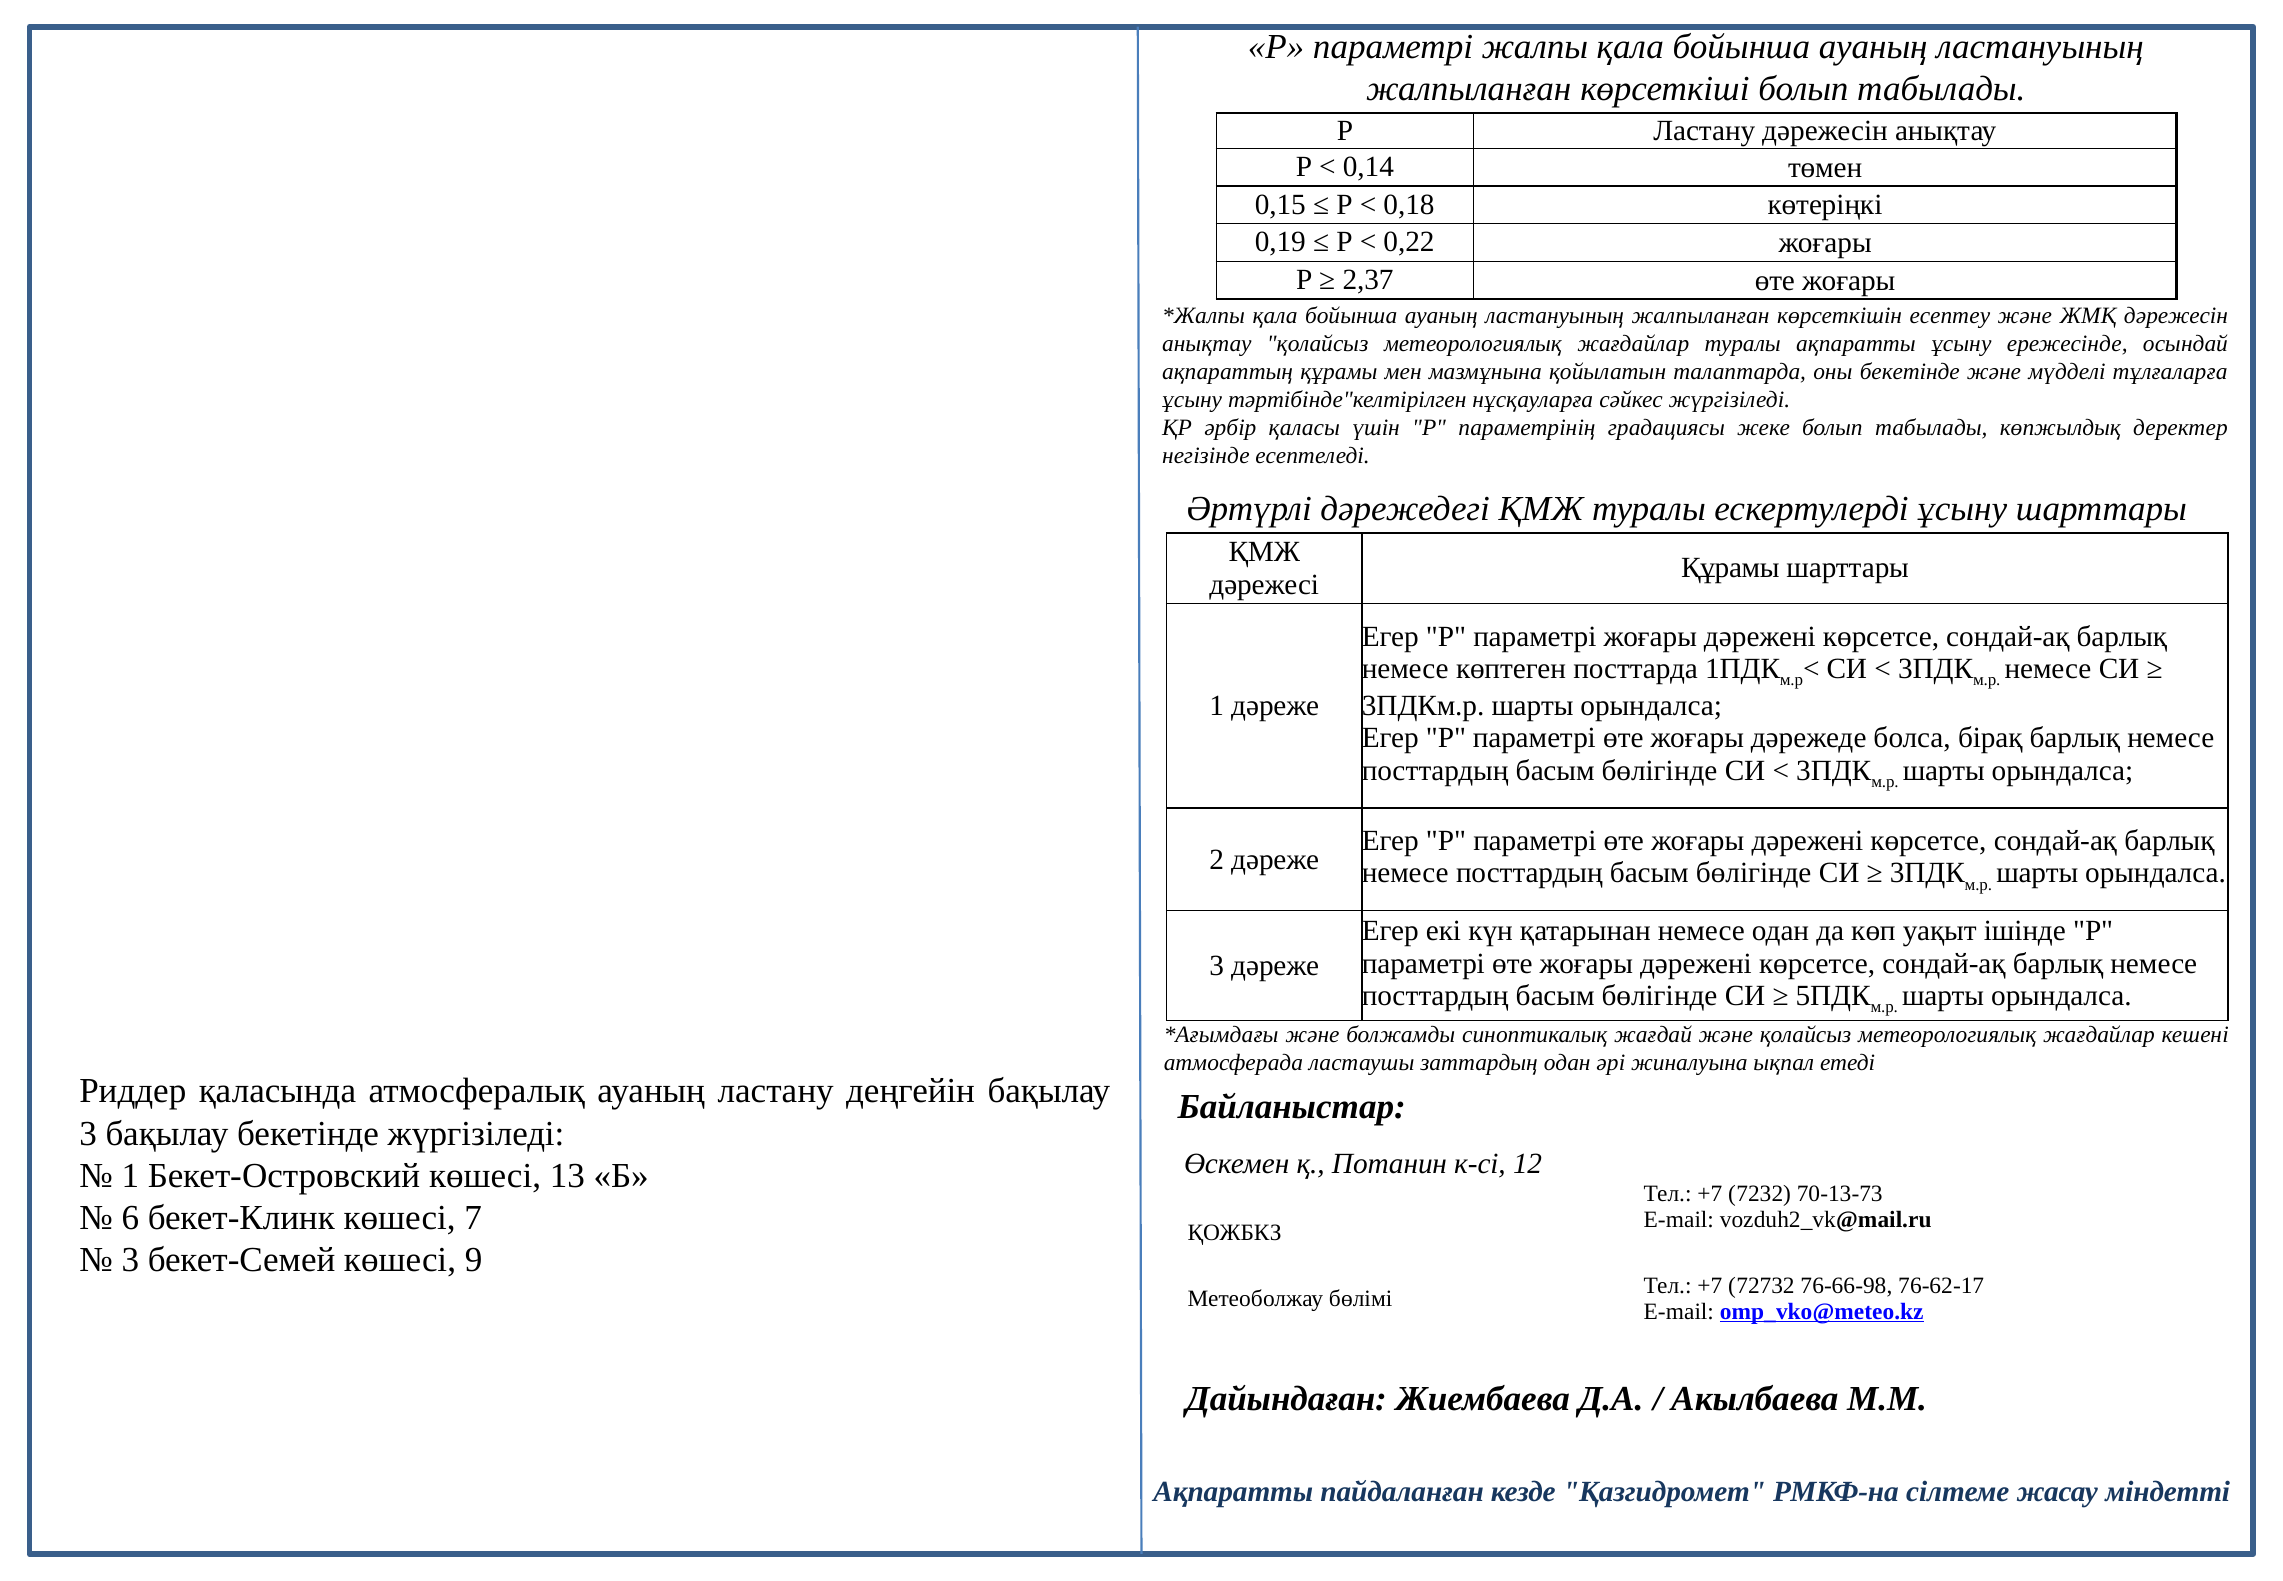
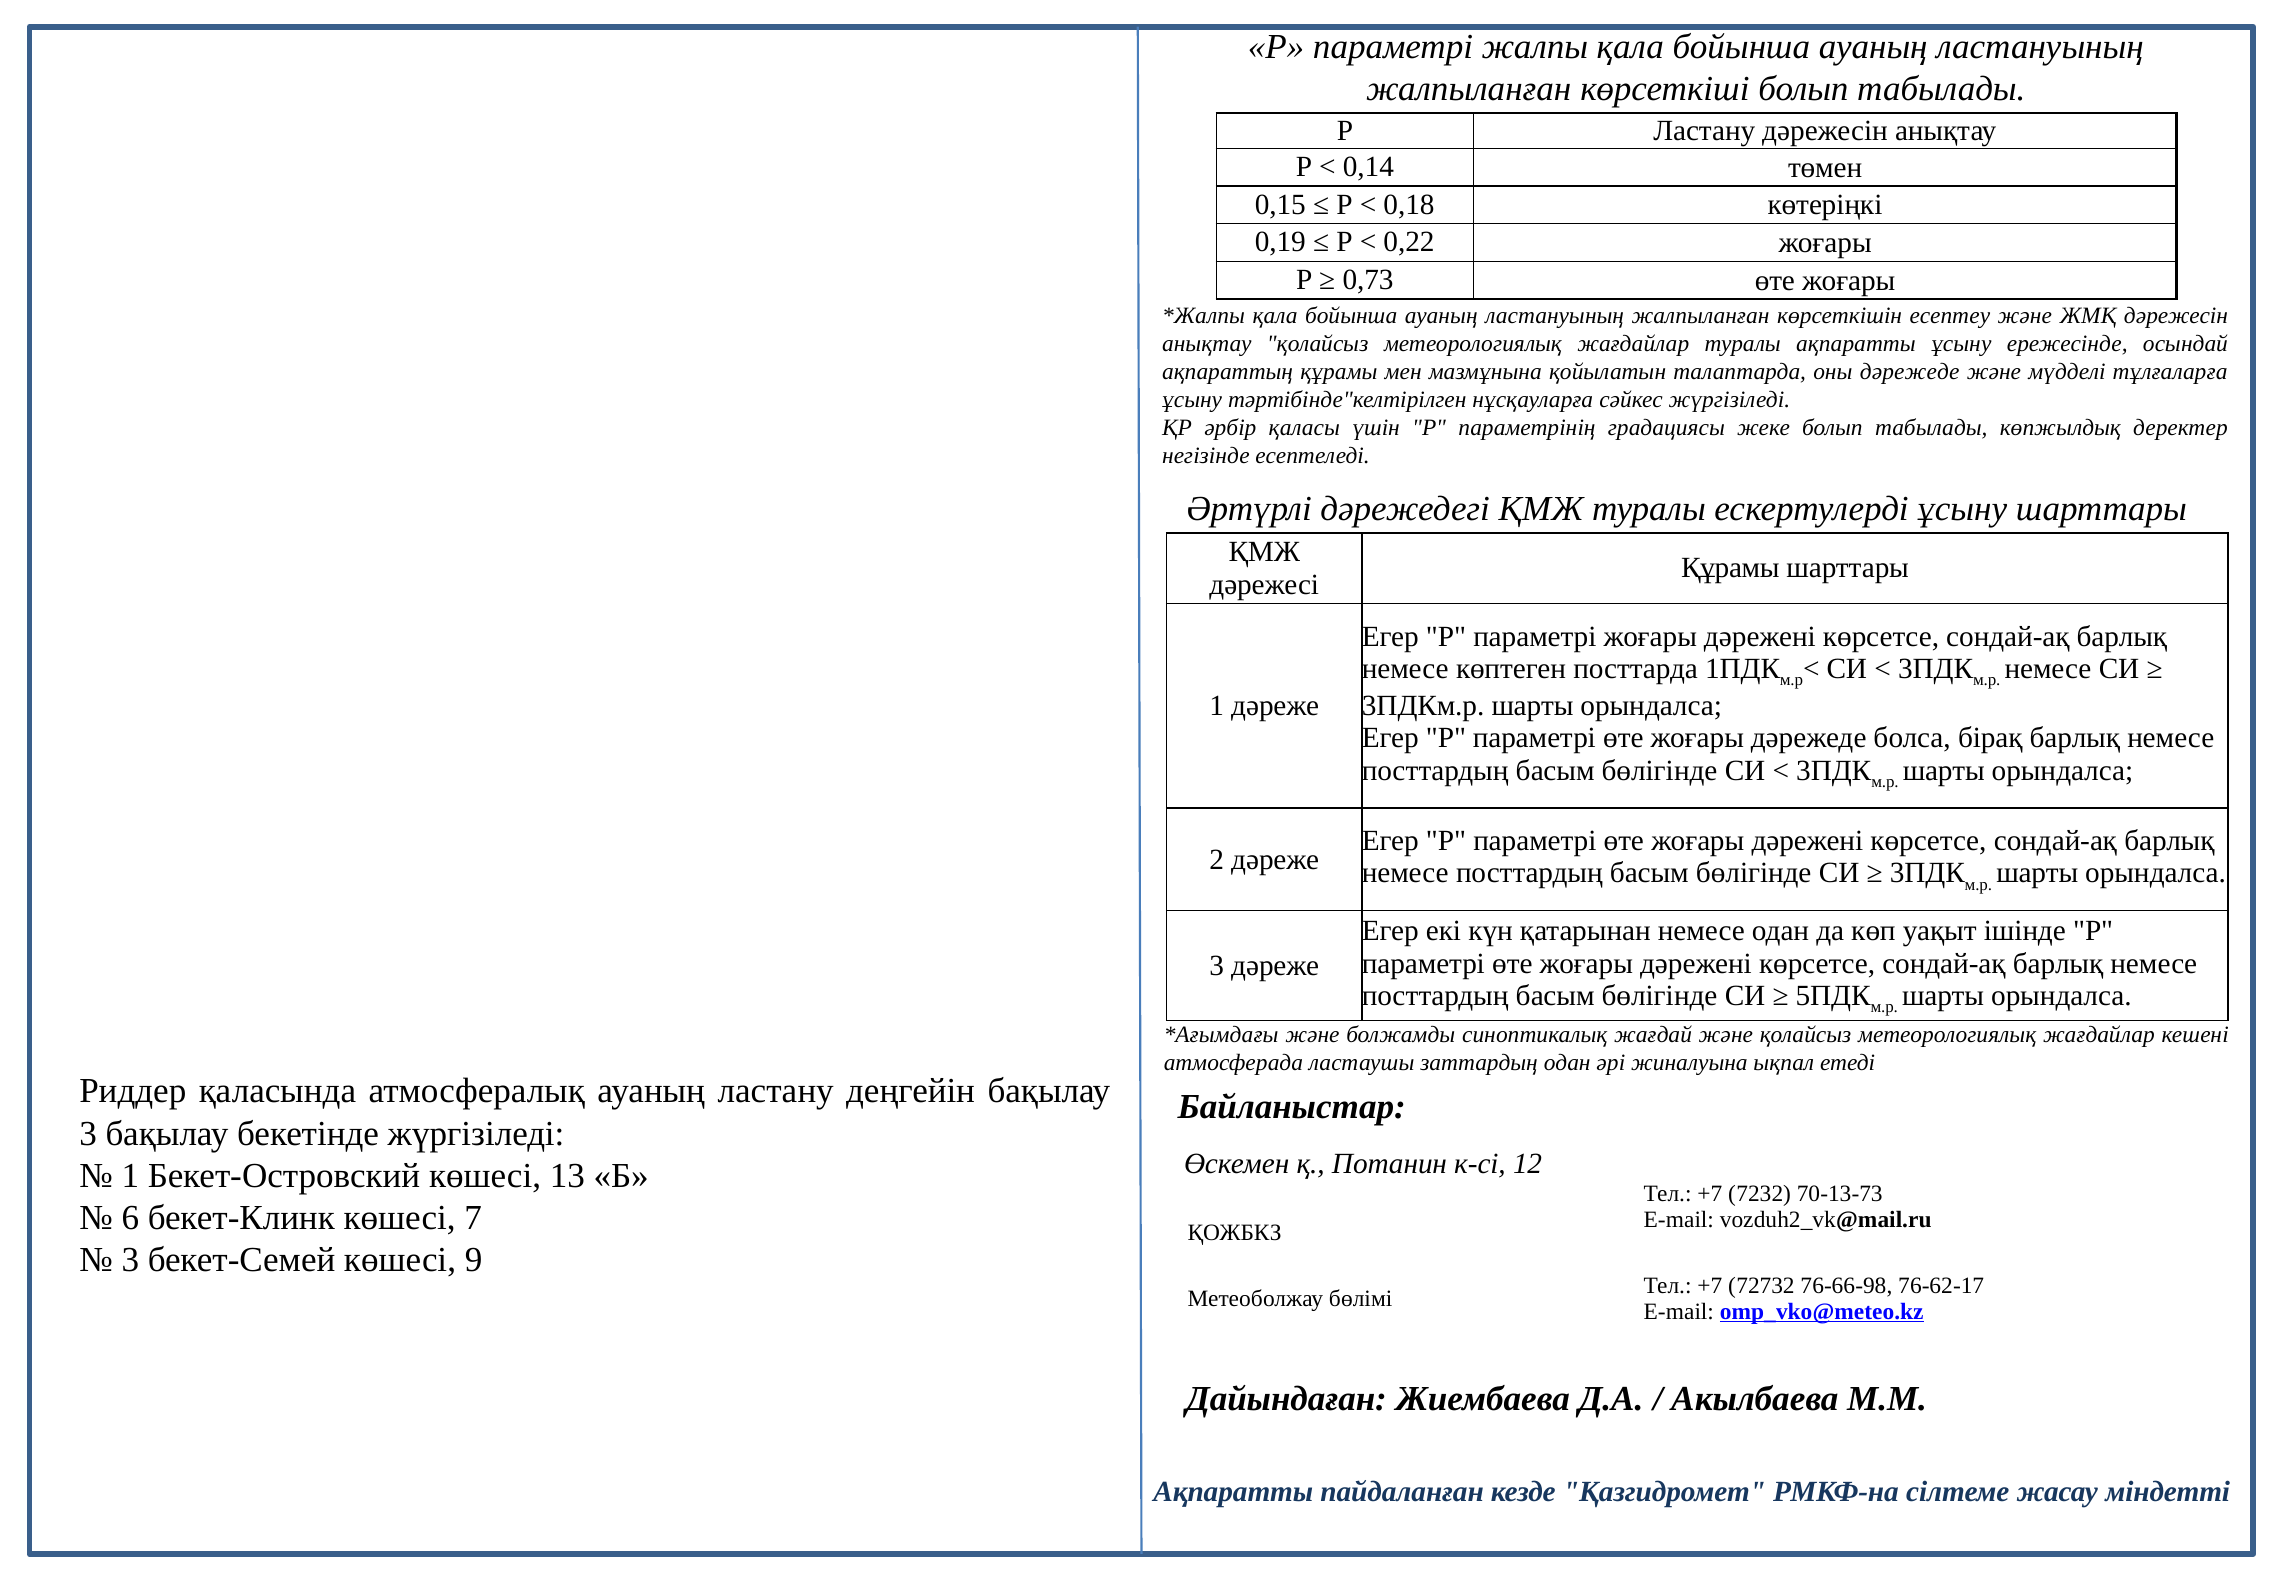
2,37: 2,37 -> 0,73 (1368, 280)
оны бекетінде: бекетінде -> дәрежеде (1910, 371)
